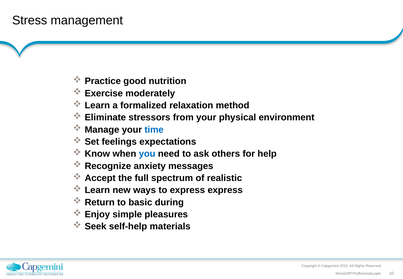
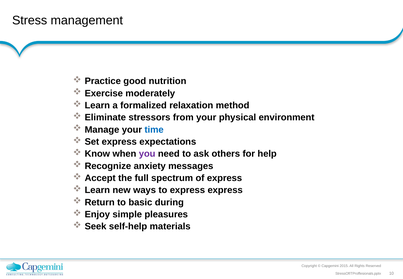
Set feelings: feelings -> express (119, 142)
you colour: blue -> purple (147, 154)
of realistic: realistic -> express (225, 178)
